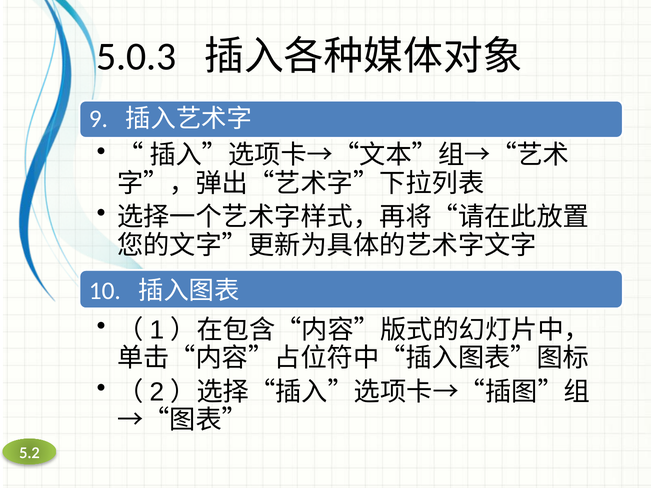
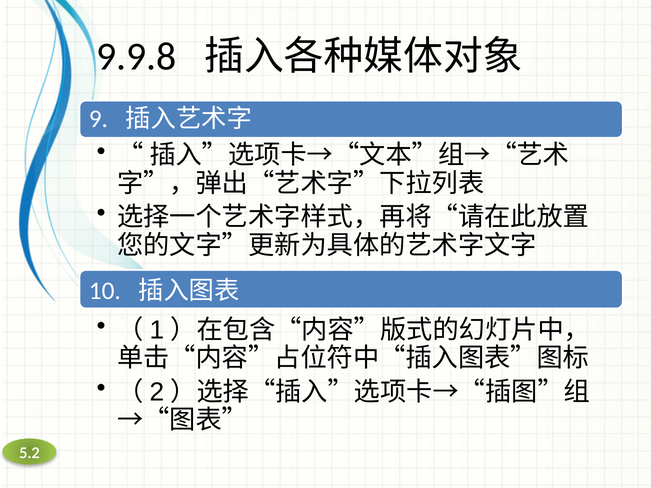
5.0.3: 5.0.3 -> 9.9.8 (136, 57)
